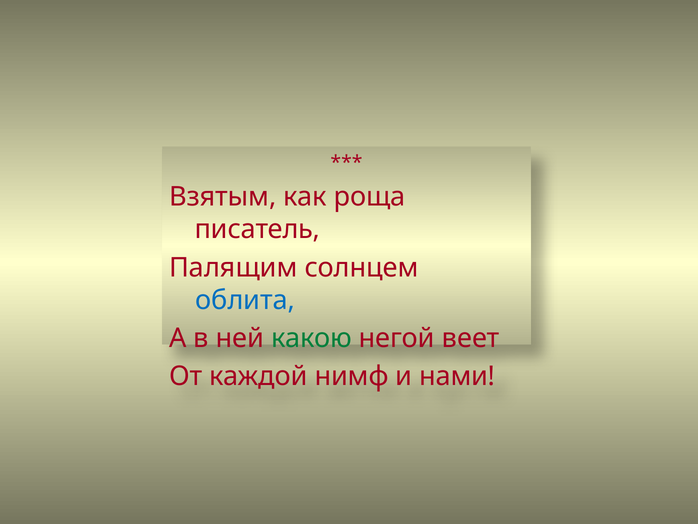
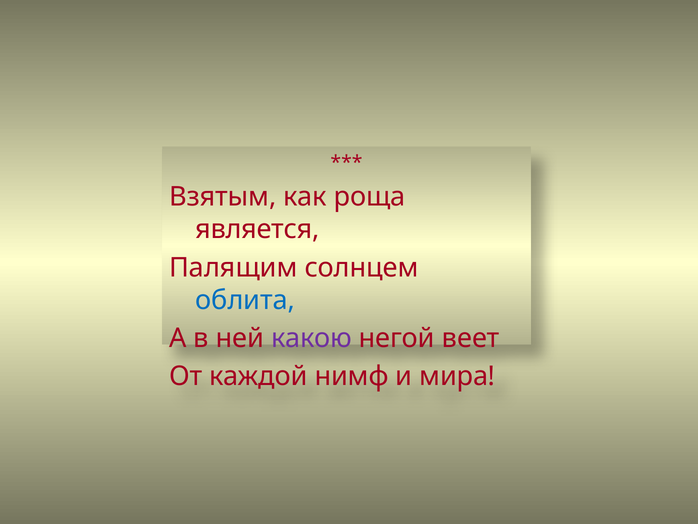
писатель: писатель -> является (257, 229)
какою colour: green -> purple (312, 338)
нами: нами -> мира (457, 376)
